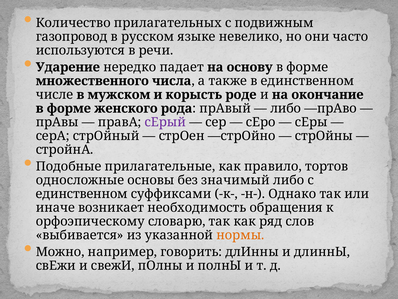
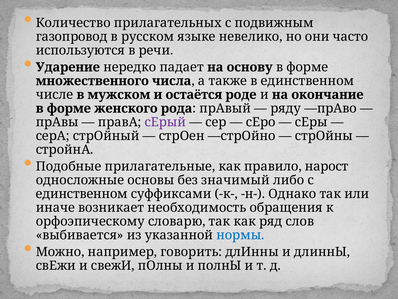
корысть: корысть -> остаётся (194, 95)
либо: либо -> ряду (286, 108)
тортов: тортов -> нарост (327, 166)
нормы colour: orange -> blue (240, 235)
